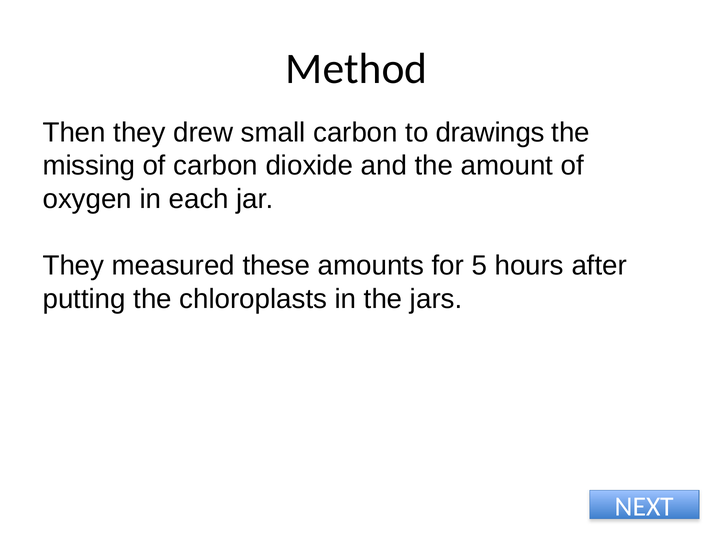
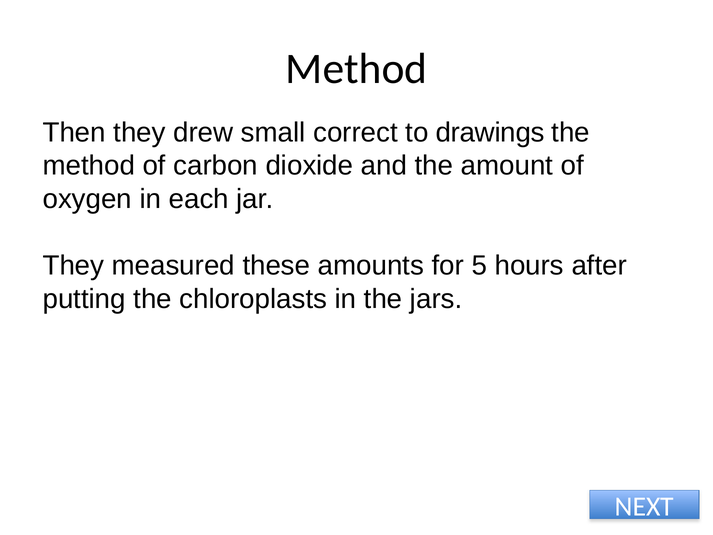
small carbon: carbon -> correct (355, 132)
missing: missing -> method (89, 166)
